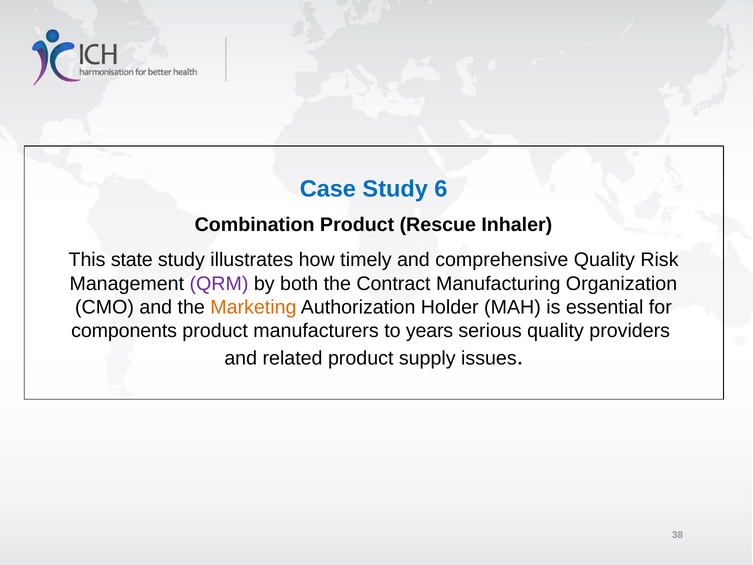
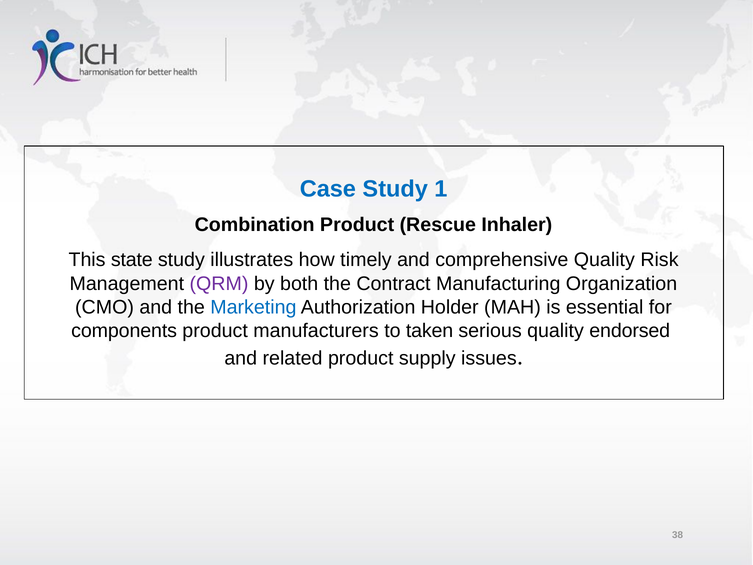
6: 6 -> 1 (441, 189)
Marketing colour: orange -> blue (253, 307)
years: years -> taken (430, 330)
providers: providers -> endorsed (630, 330)
